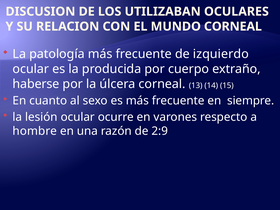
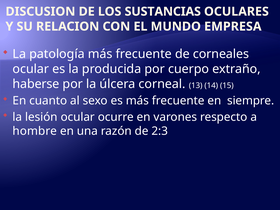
UTILIZABAN: UTILIZABAN -> SUSTANCIAS (163, 12)
MUNDO CORNEAL: CORNEAL -> EMPRESA (233, 26)
izquierdo: izquierdo -> corneales (221, 54)
2:9: 2:9 -> 2:3 (160, 131)
